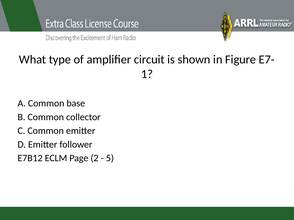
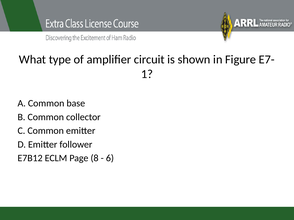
2: 2 -> 8 (95, 158)
5: 5 -> 6 (110, 158)
